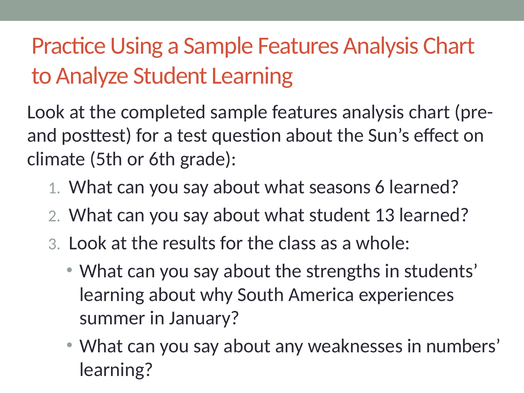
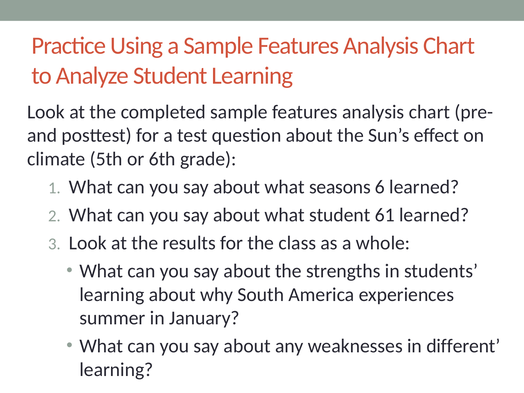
13: 13 -> 61 (385, 215)
numbers: numbers -> different (463, 346)
